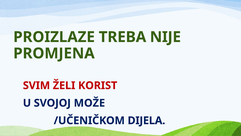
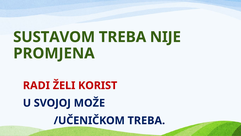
PROIZLAZE: PROIZLAZE -> SUSTAVOM (54, 37)
SVIM: SVIM -> RADI (36, 85)
/UČENIČKOM DIJELA: DIJELA -> TREBA (146, 120)
